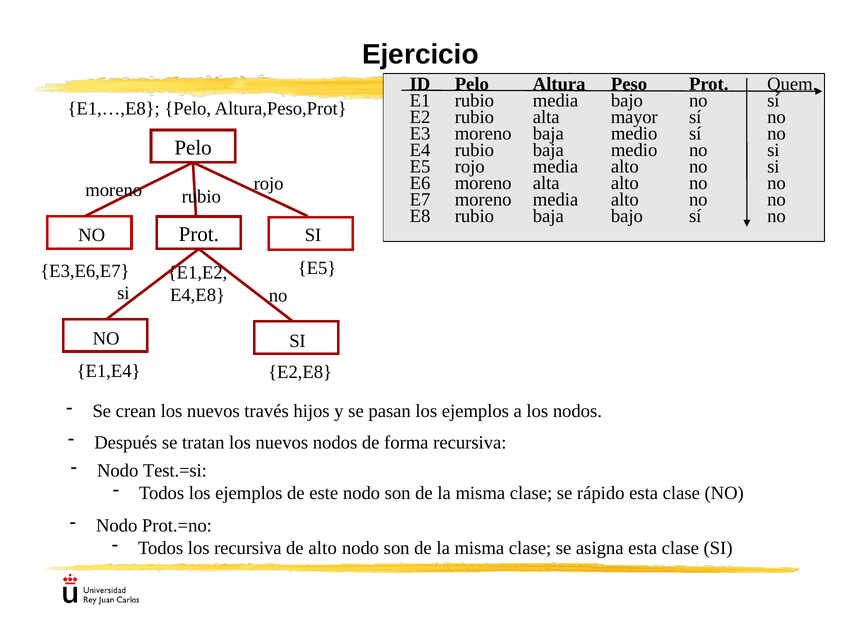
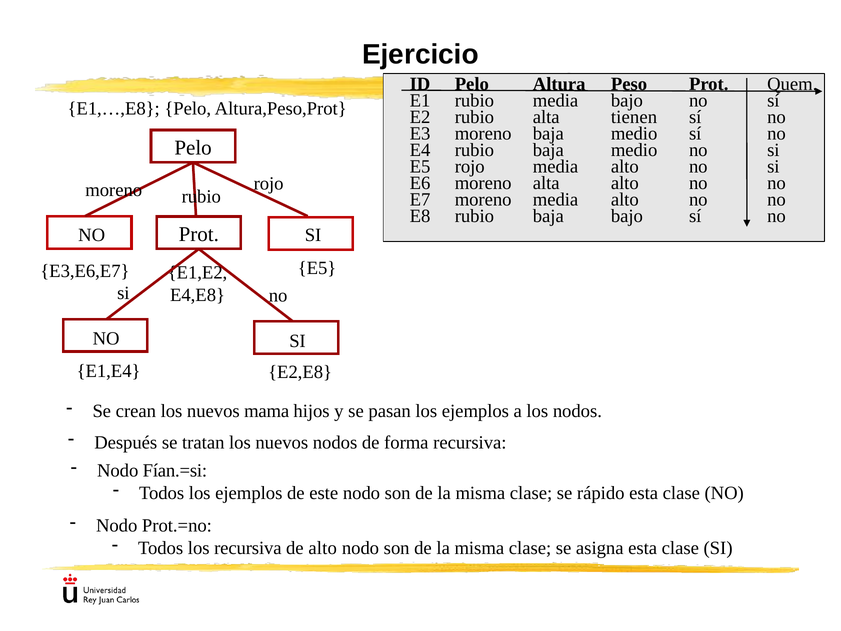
mayor: mayor -> tienen (634, 117)
través: través -> mama (267, 411)
Test.=si: Test.=si -> Fían.=si (175, 471)
